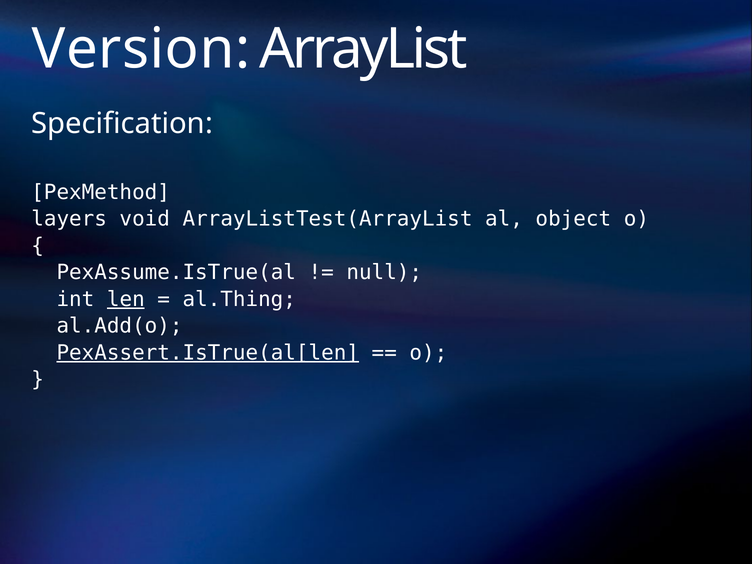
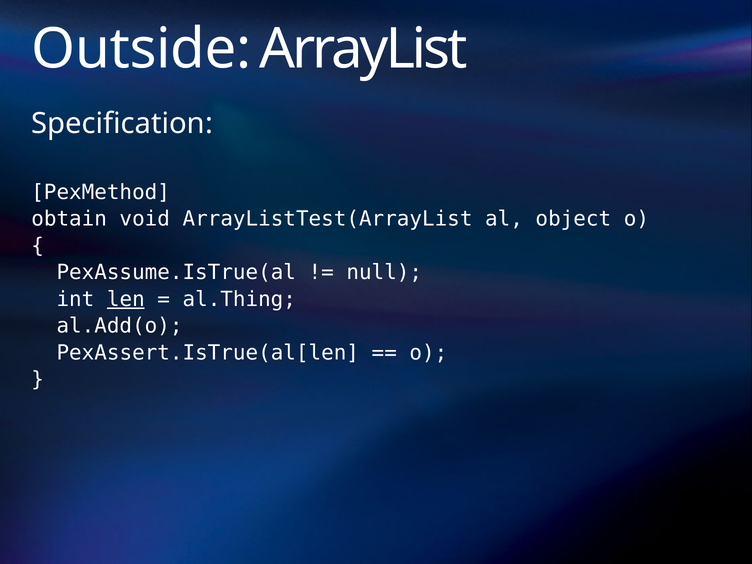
Version: Version -> Outside (141, 49)
layers: layers -> obtain (69, 219)
PexAssert.IsTrue(al[len underline: present -> none (208, 353)
